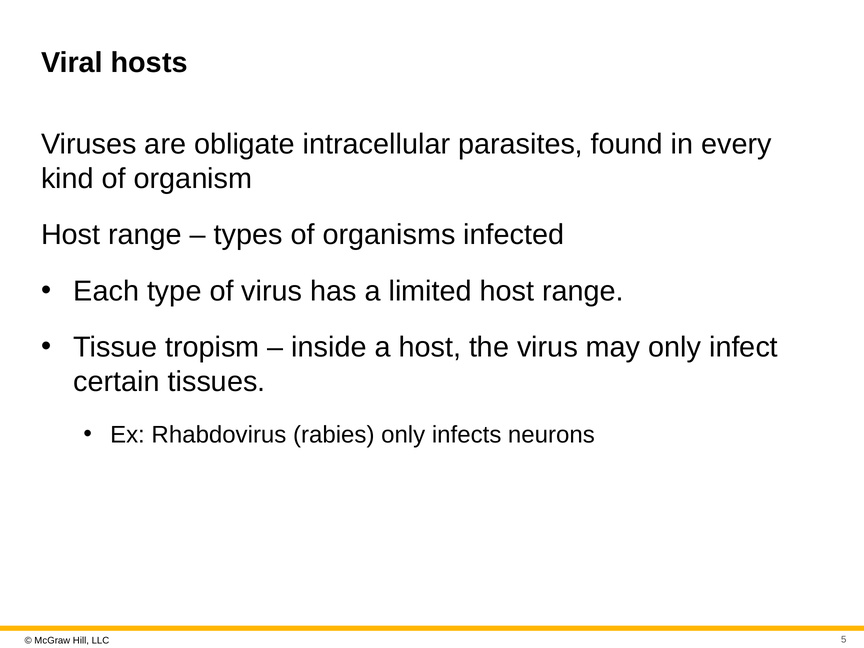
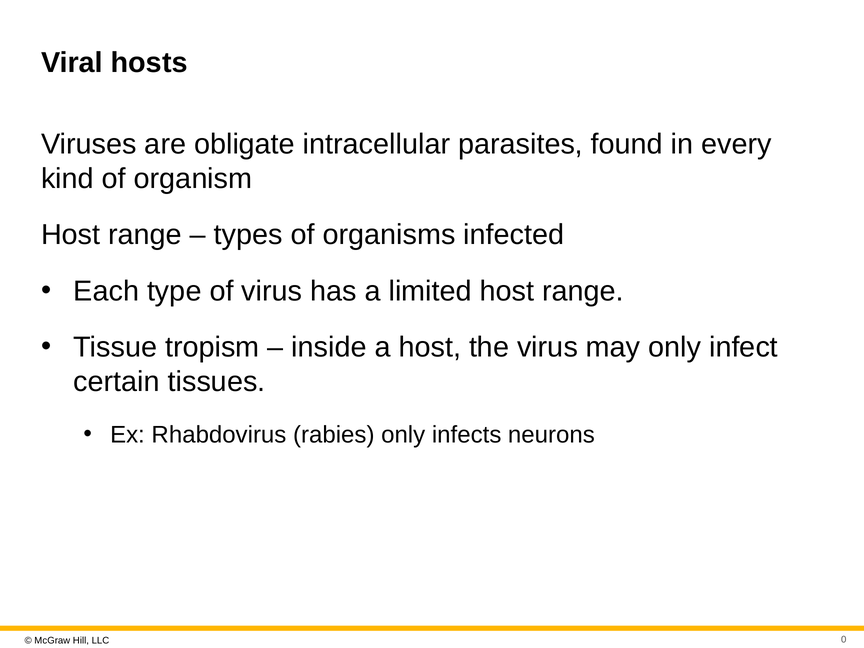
5: 5 -> 0 (844, 640)
